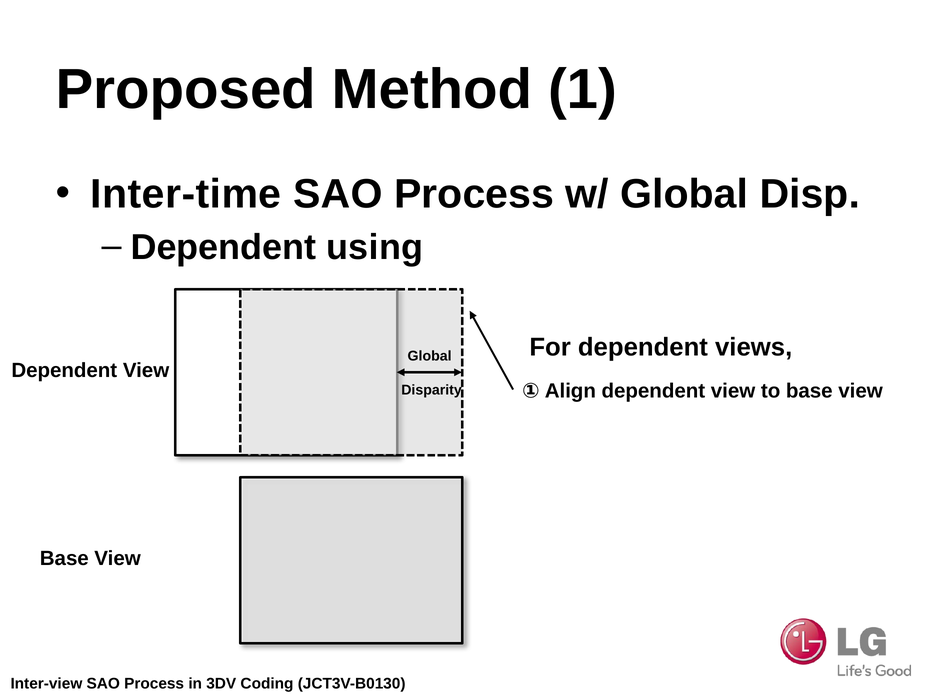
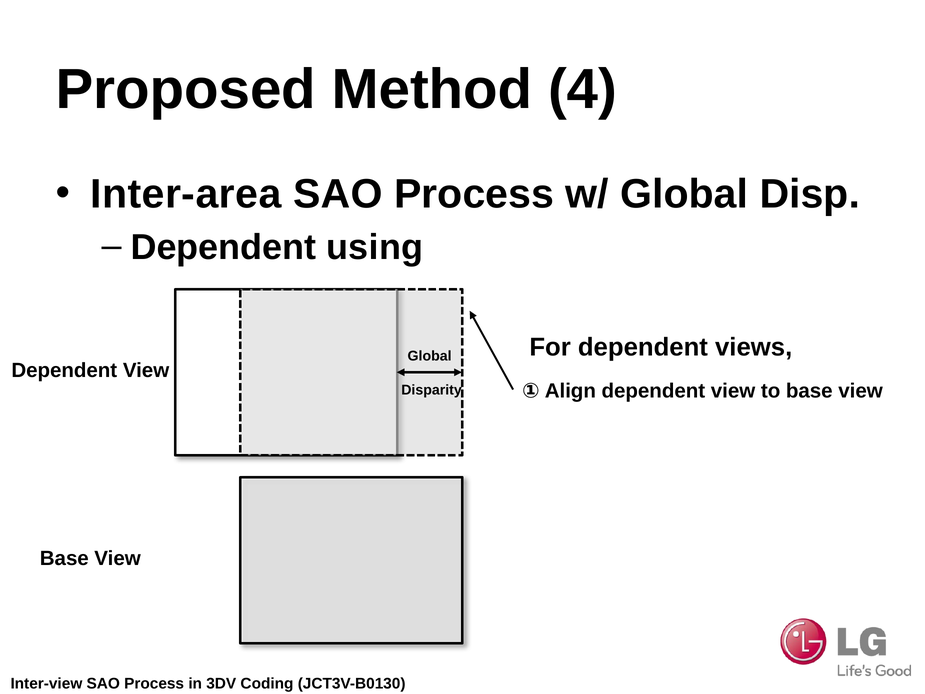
1: 1 -> 4 (583, 90)
Inter-time: Inter-time -> Inter-area (186, 194)
